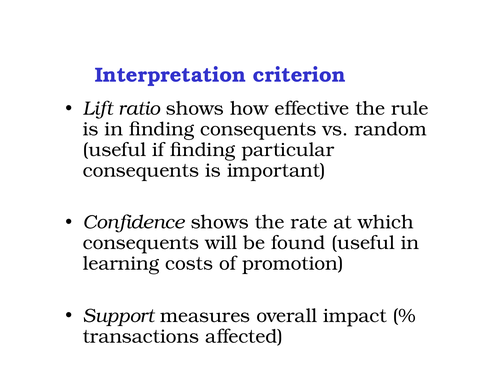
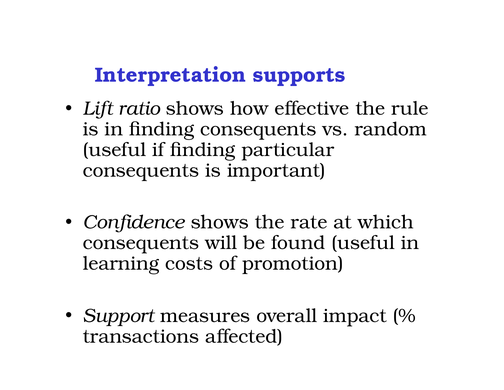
criterion: criterion -> supports (299, 75)
